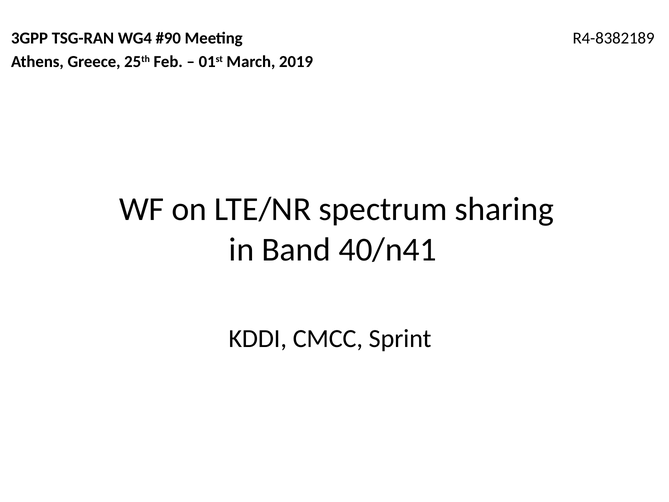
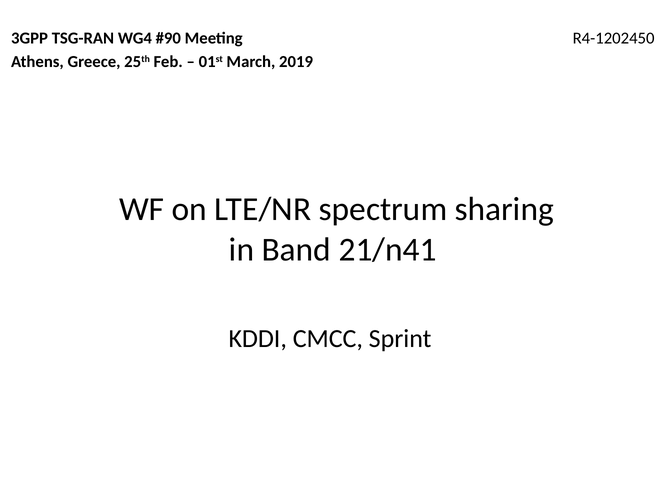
R4-8382189: R4-8382189 -> R4-1202450 (614, 38)
40/n41: 40/n41 -> 21/n41 (388, 249)
